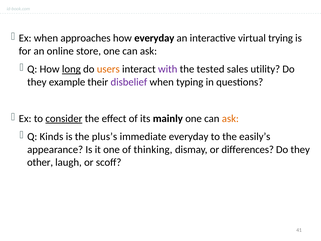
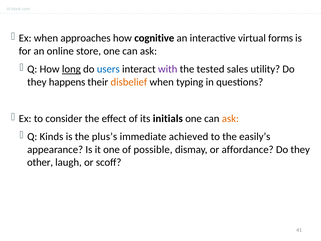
how everyday: everyday -> cognitive (154, 38)
trying: trying -> forms (281, 38)
users colour: orange -> blue (108, 69)
example: example -> happens (67, 82)
disbelief colour: purple -> orange (129, 82)
consider underline: present -> none (64, 118)
mainly: mainly -> initials (168, 118)
immediate everyday: everyday -> achieved (189, 137)
thinking: thinking -> possible (153, 149)
differences: differences -> affordance (248, 149)
